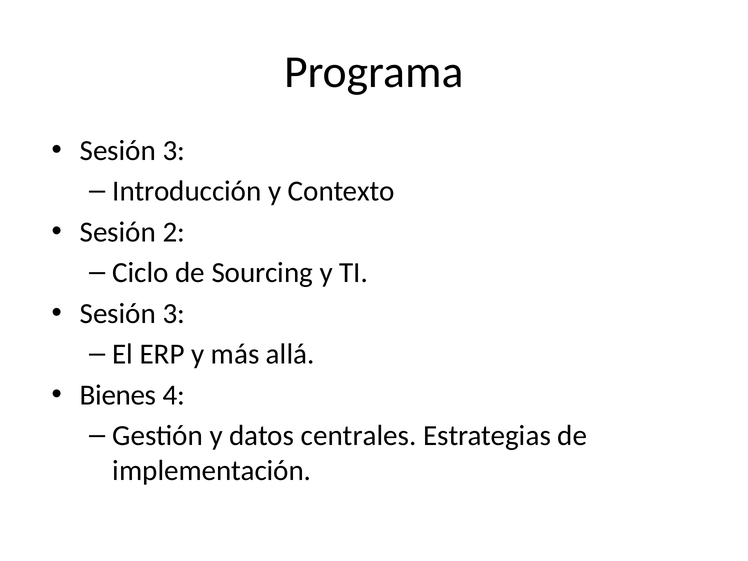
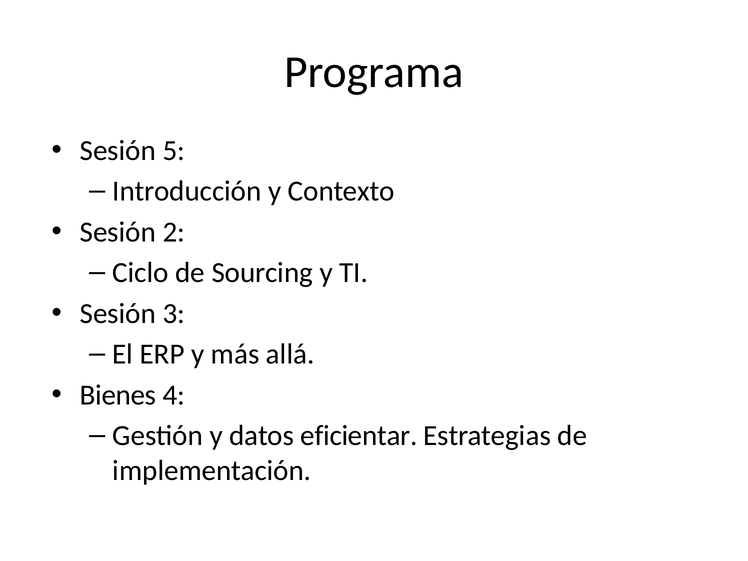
3: 3 -> 5 (174, 151)
centrales: centrales -> eficientar (359, 436)
